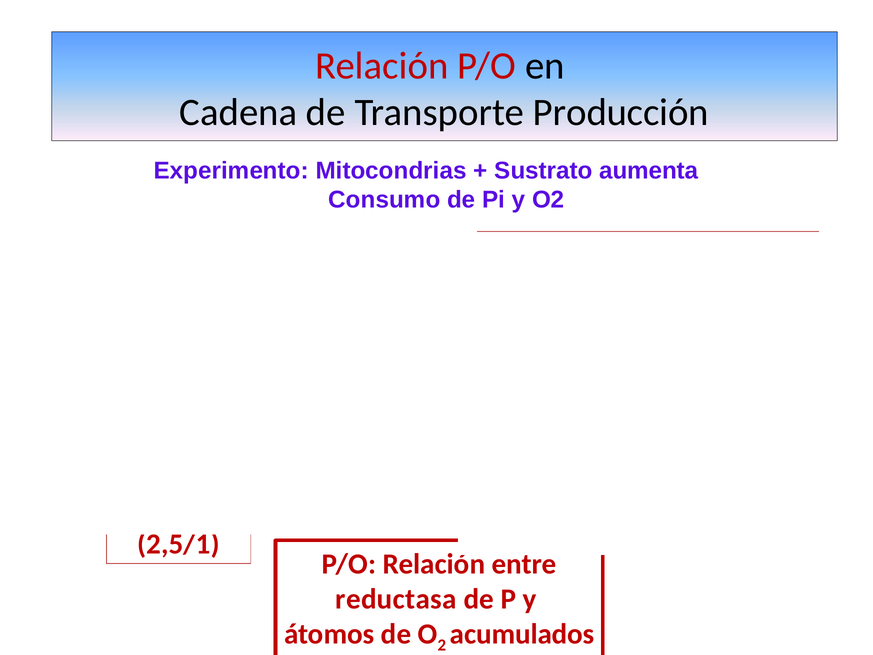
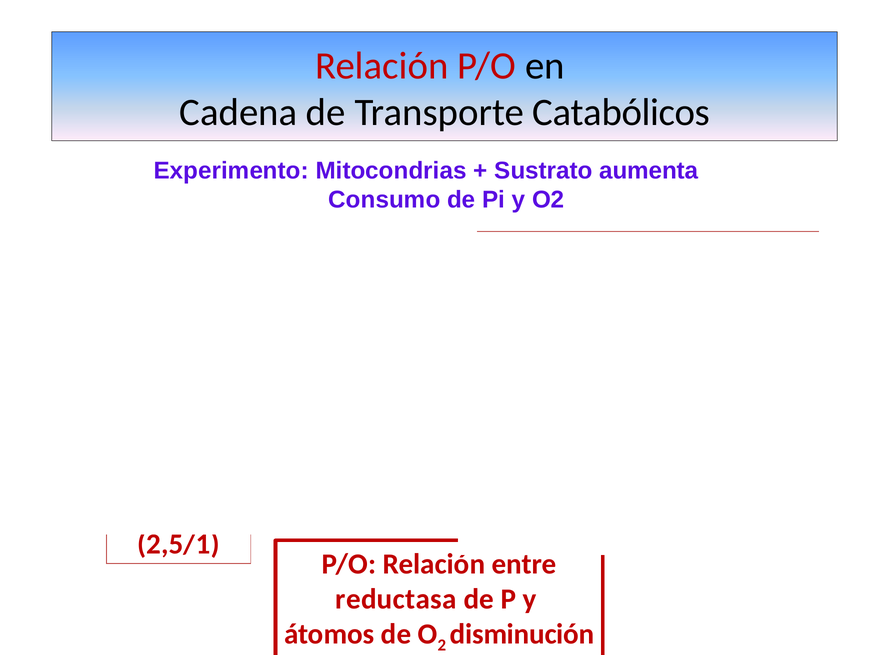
Producción: Producción -> Catabólicos (621, 112)
acumulados: acumulados -> disminución (522, 634)
